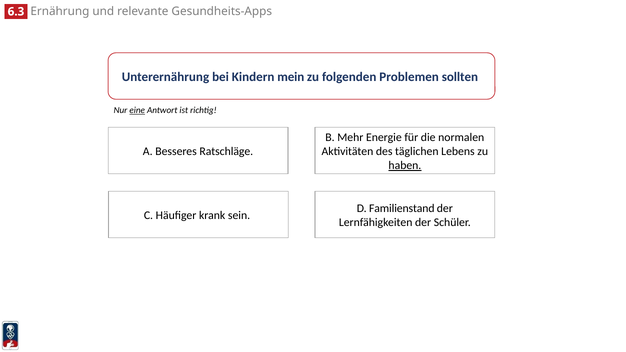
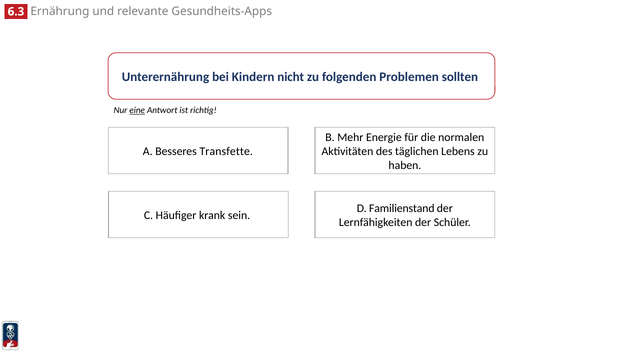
mein: mein -> nicht (291, 77)
Ratschläge: Ratschläge -> Transfette (226, 151)
haben underline: present -> none (405, 165)
